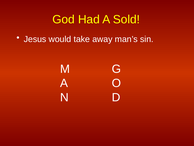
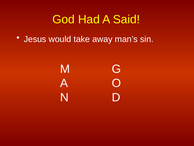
Sold: Sold -> Said (126, 19)
